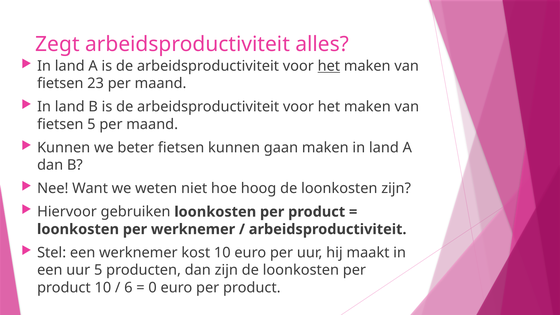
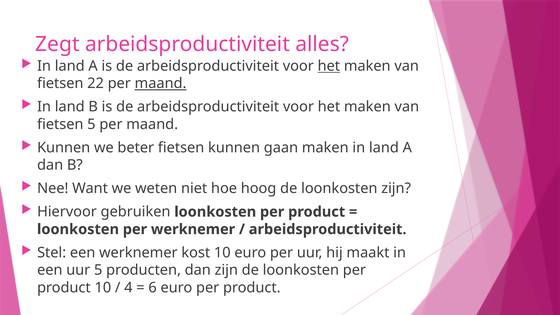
23: 23 -> 22 (96, 84)
maand underline: none -> present (161, 84)
6: 6 -> 4 (128, 288)
0: 0 -> 6 (153, 288)
